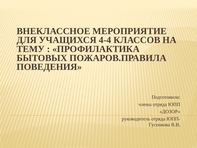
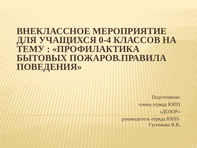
4-4: 4-4 -> 0-4 (105, 40)
